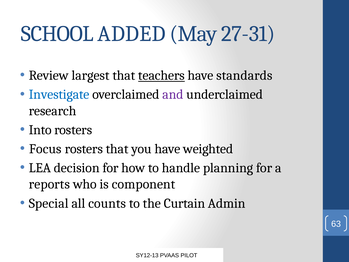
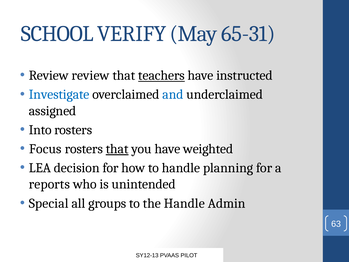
ADDED: ADDED -> VERIFY (132, 34)
27-31: 27-31 -> 65-31 (248, 34)
Review largest: largest -> review (91, 75)
standards: standards -> instructed (244, 75)
and colour: purple -> blue (173, 94)
research: research -> assigned (53, 111)
that underline: none -> present (117, 149)
component: component -> unintended (144, 184)
counts: counts -> groups (107, 203)
the Curtain: Curtain -> Handle (184, 203)
